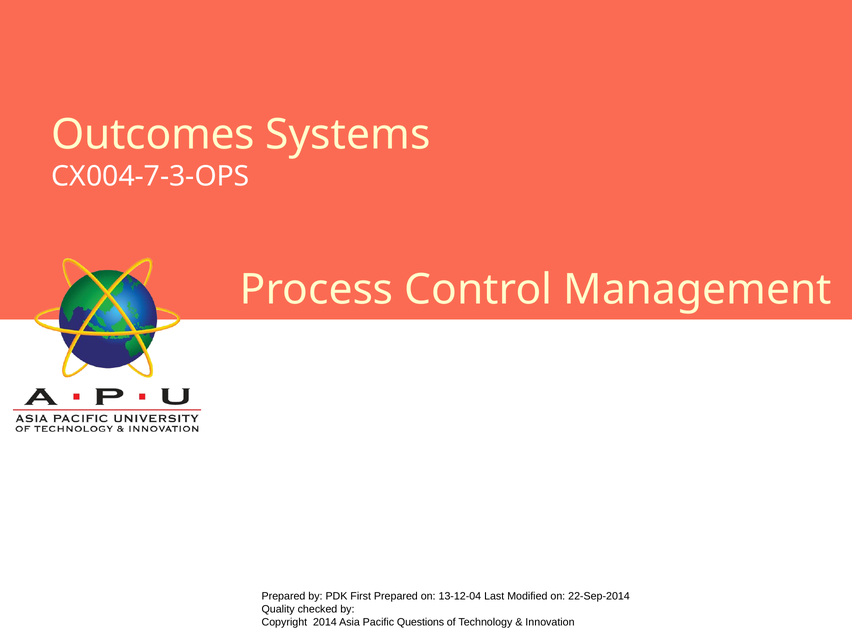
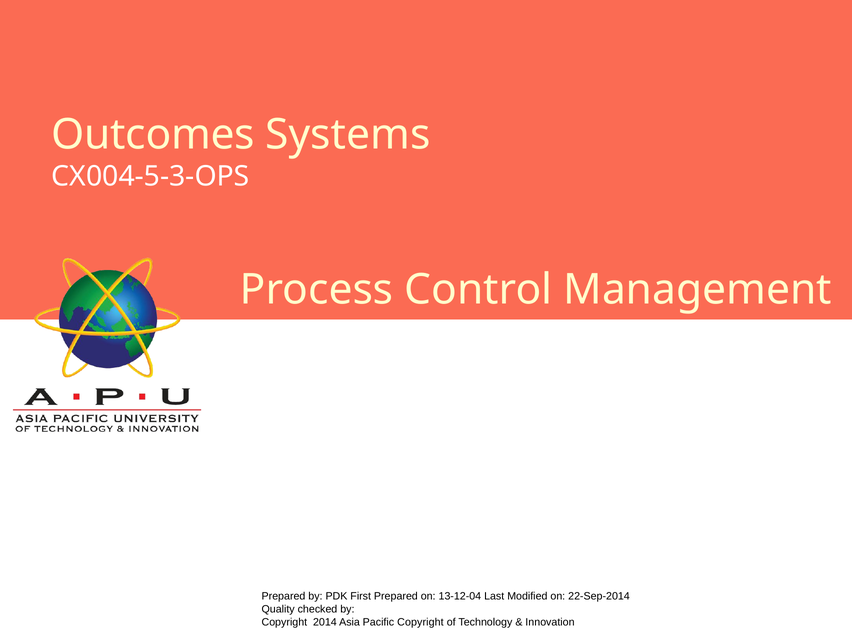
CX004-7-3-OPS: CX004-7-3-OPS -> CX004-5-3-OPS (151, 176)
Pacific Questions: Questions -> Copyright (420, 622)
